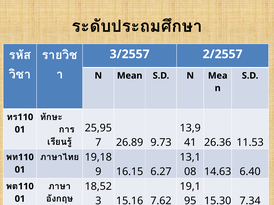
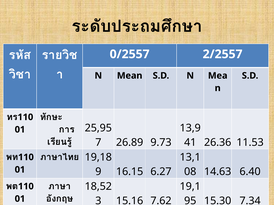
3/2557: 3/2557 -> 0/2557 (130, 54)
